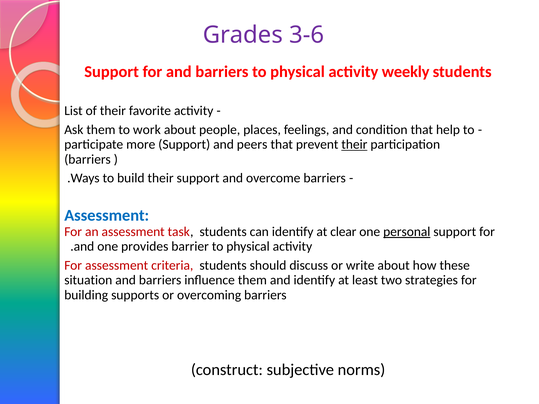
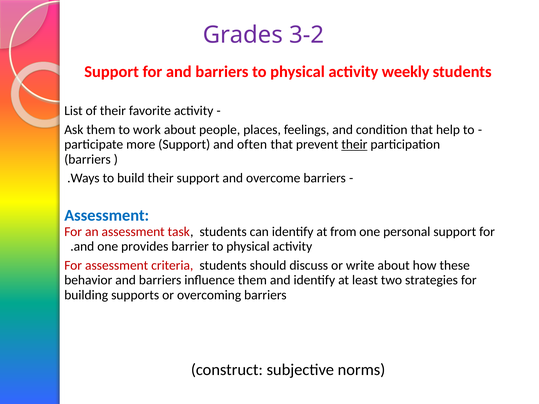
3-6: 3-6 -> 3-2 (307, 35)
peers: peers -> often (252, 145)
clear: clear -> from (343, 232)
personal underline: present -> none (407, 232)
situation: situation -> behavior (88, 280)
